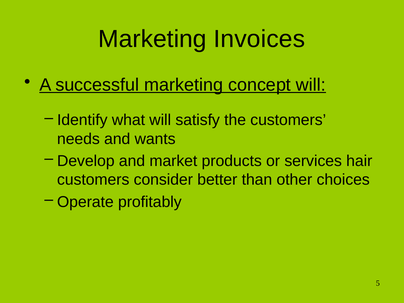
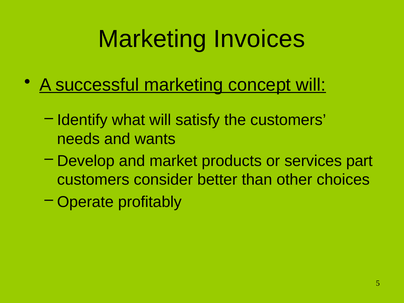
hair: hair -> part (359, 161)
